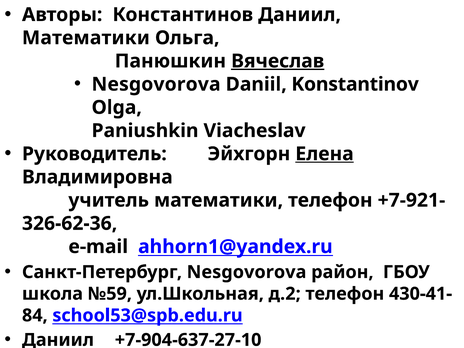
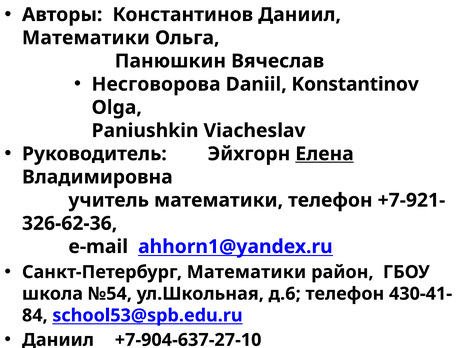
Вячеслав underline: present -> none (278, 61)
Nesgovorova: Nesgovorova -> Несговорова (156, 84)
Cанкт-Петербург Nesgovorova: Nesgovorova -> Математики (246, 272)
№59: №59 -> №54 (110, 294)
д.2: д.2 -> д.6 (285, 294)
